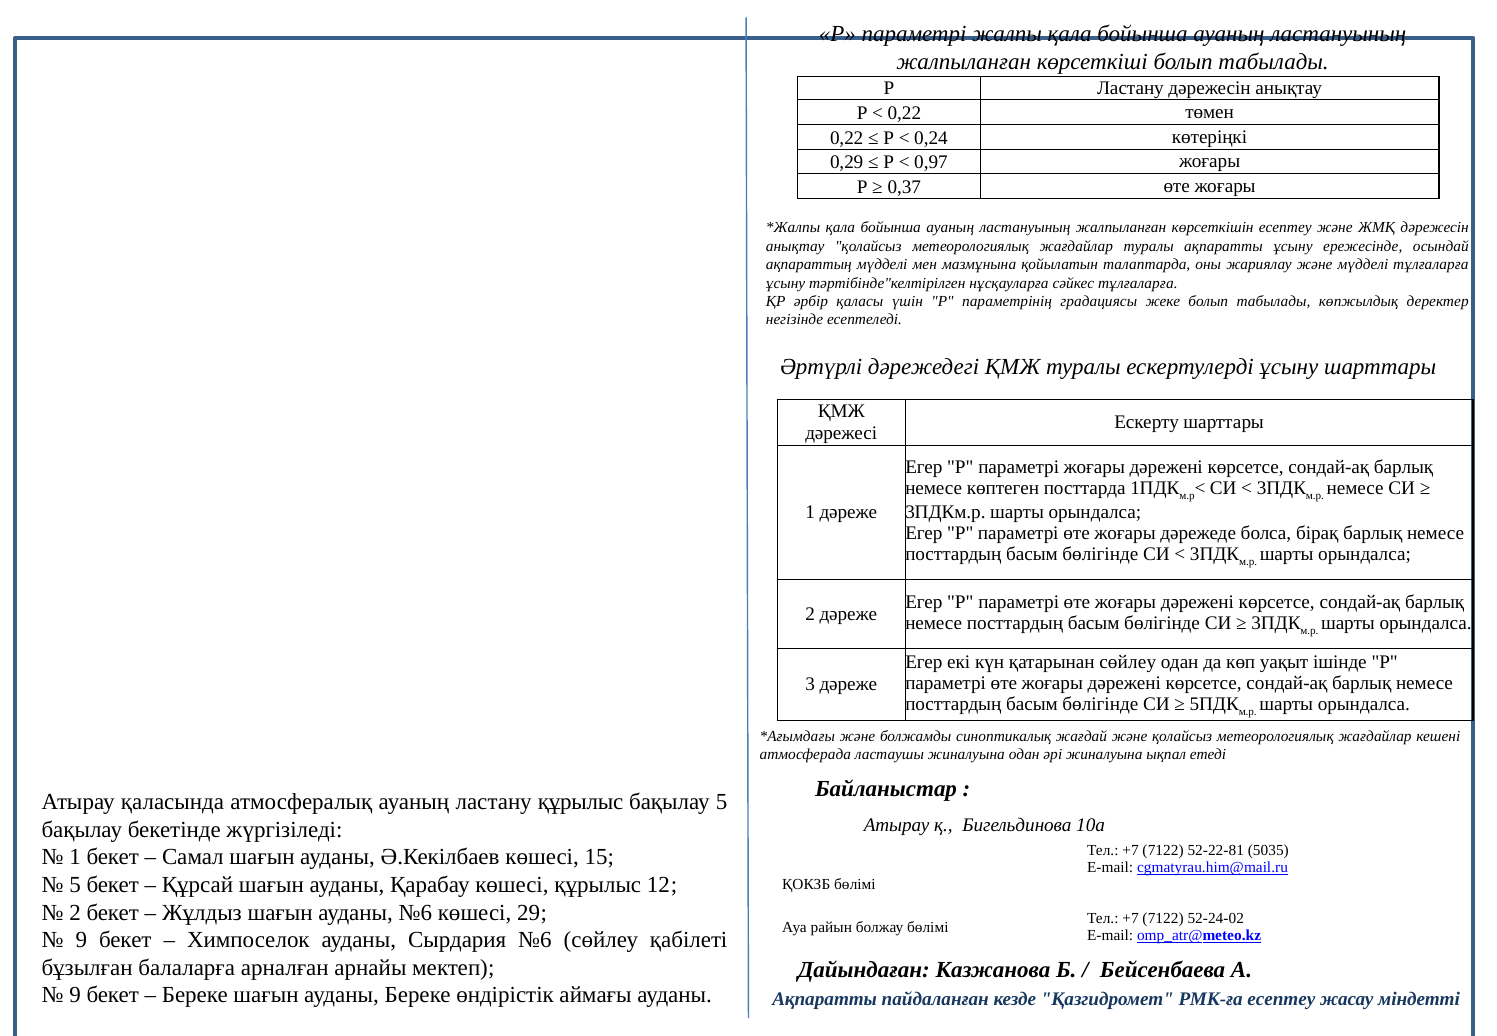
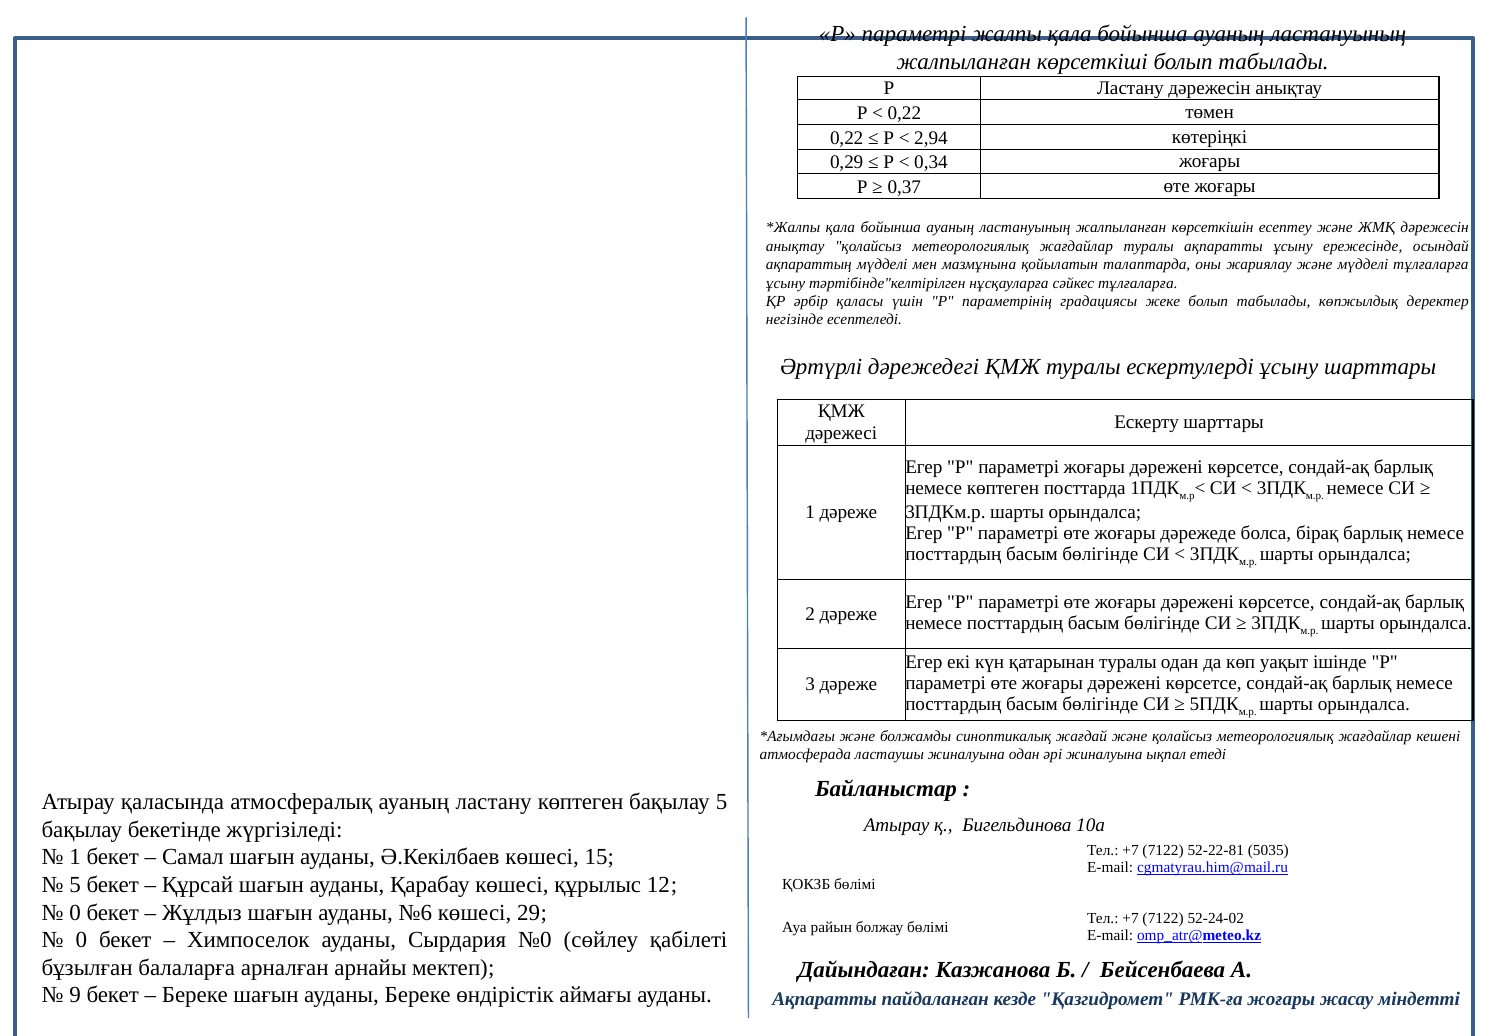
0,24: 0,24 -> 2,94 (931, 138)
0,97: 0,97 -> 0,34 (931, 162)
қатарынан сөйлеу: сөйлеу -> туралы (1128, 662)
ластану құрылыс: құрылыс -> көптеген (581, 802)
2: 2 -> 0 (75, 913)
9: 9 -> 0 (81, 940)
Сырдария №6: №6 -> №0 (535, 940)
РМК-ға есептеу: есептеу -> жоғары (1281, 1000)
